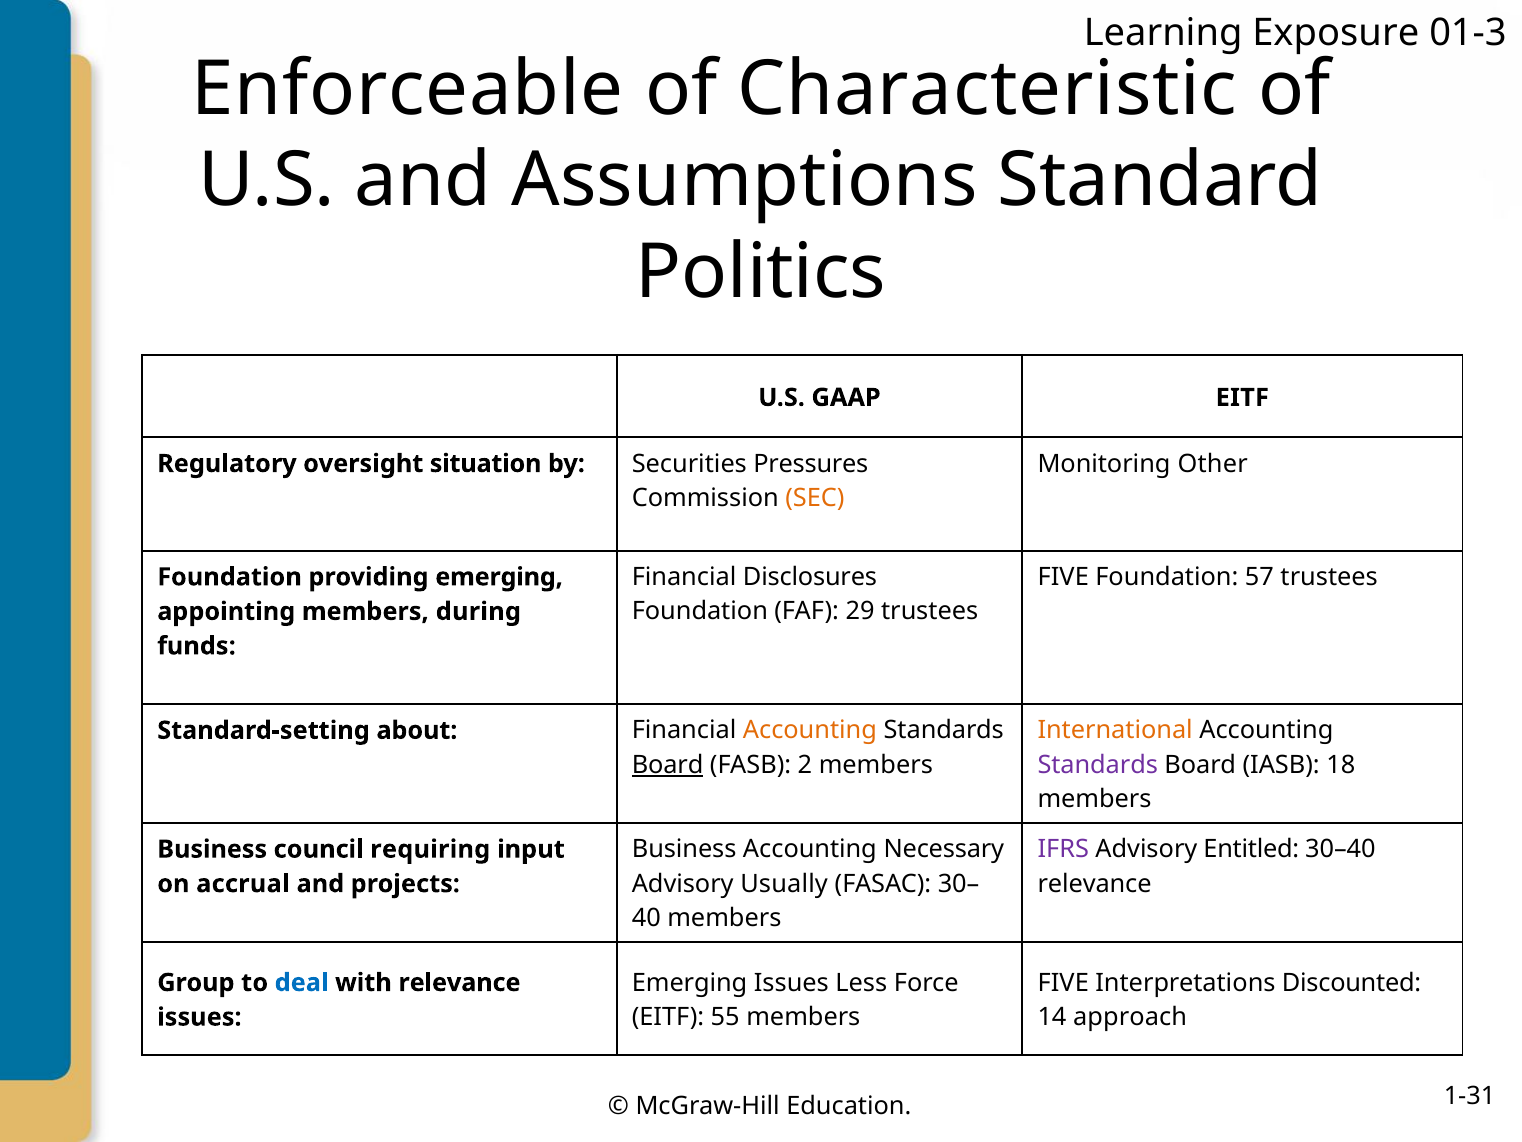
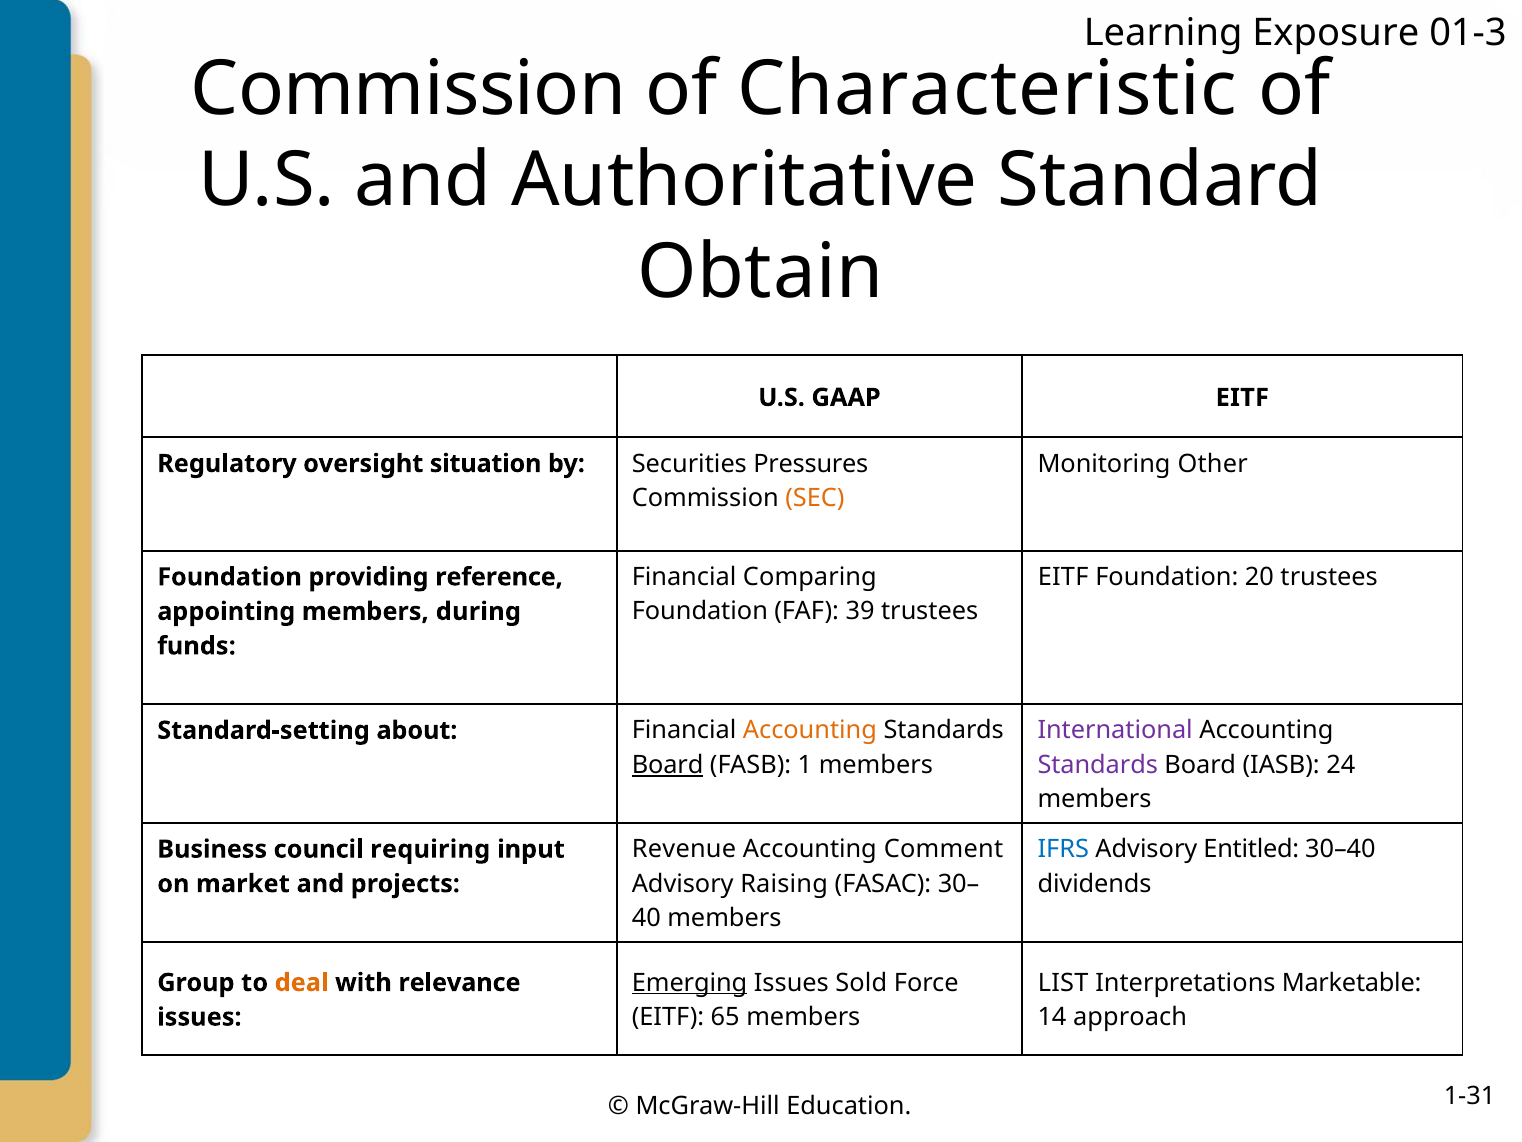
Enforceable: Enforceable -> Commission (409, 89)
Assumptions: Assumptions -> Authoritative (745, 180)
Politics: Politics -> Obtain (761, 272)
Disclosures: Disclosures -> Comparing (810, 577)
FIVE: FIVE -> EITF (1063, 577)
57: 57 -> 20 (1259, 577)
providing emerging: emerging -> reference (499, 577)
29: 29 -> 39 (860, 611)
International colour: orange -> purple (1115, 730)
2: 2 -> 1 (805, 765)
18: 18 -> 24 (1341, 765)
Business: Business -> Revenue (684, 849)
Necessary: Necessary -> Comment (944, 849)
IFRS colour: purple -> blue (1063, 849)
Usually: Usually -> Raising (784, 883)
relevance: relevance -> dividends (1095, 883)
accrual: accrual -> market (243, 883)
Emerging underline: none -> present (690, 982)
Less: Less -> Sold (861, 982)
FIVE: FIVE -> LIST (1063, 982)
Discounted: Discounted -> Marketable (1352, 982)
deal colour: blue -> orange (302, 982)
55: 55 -> 65 (725, 1017)
